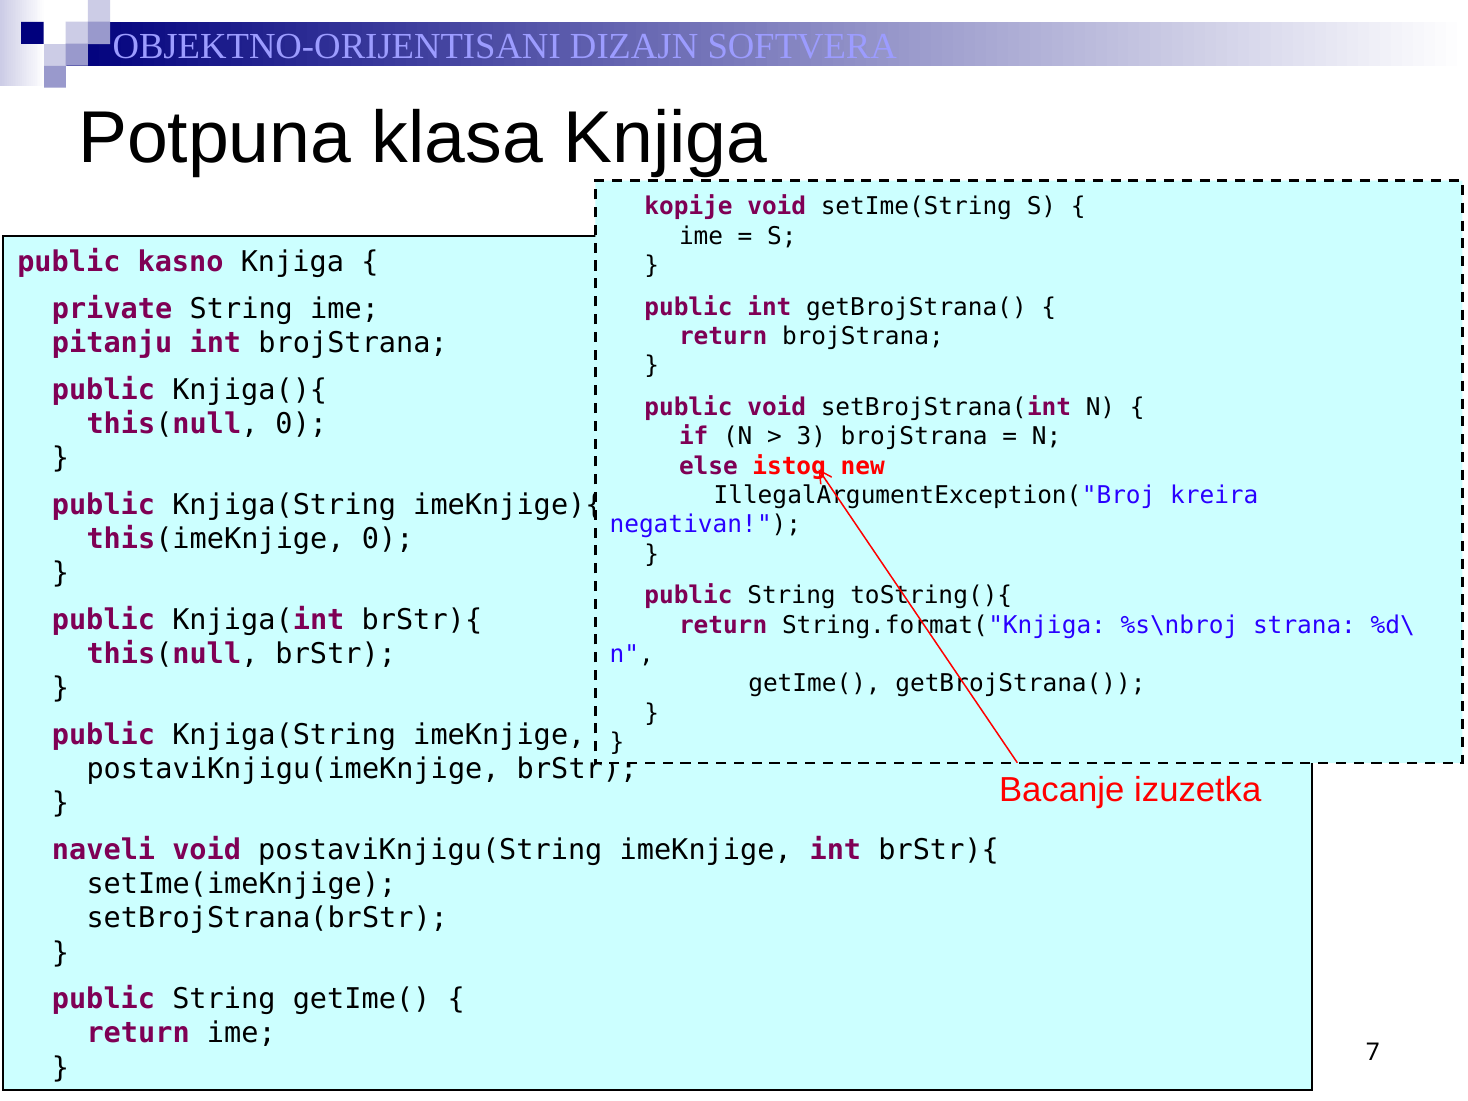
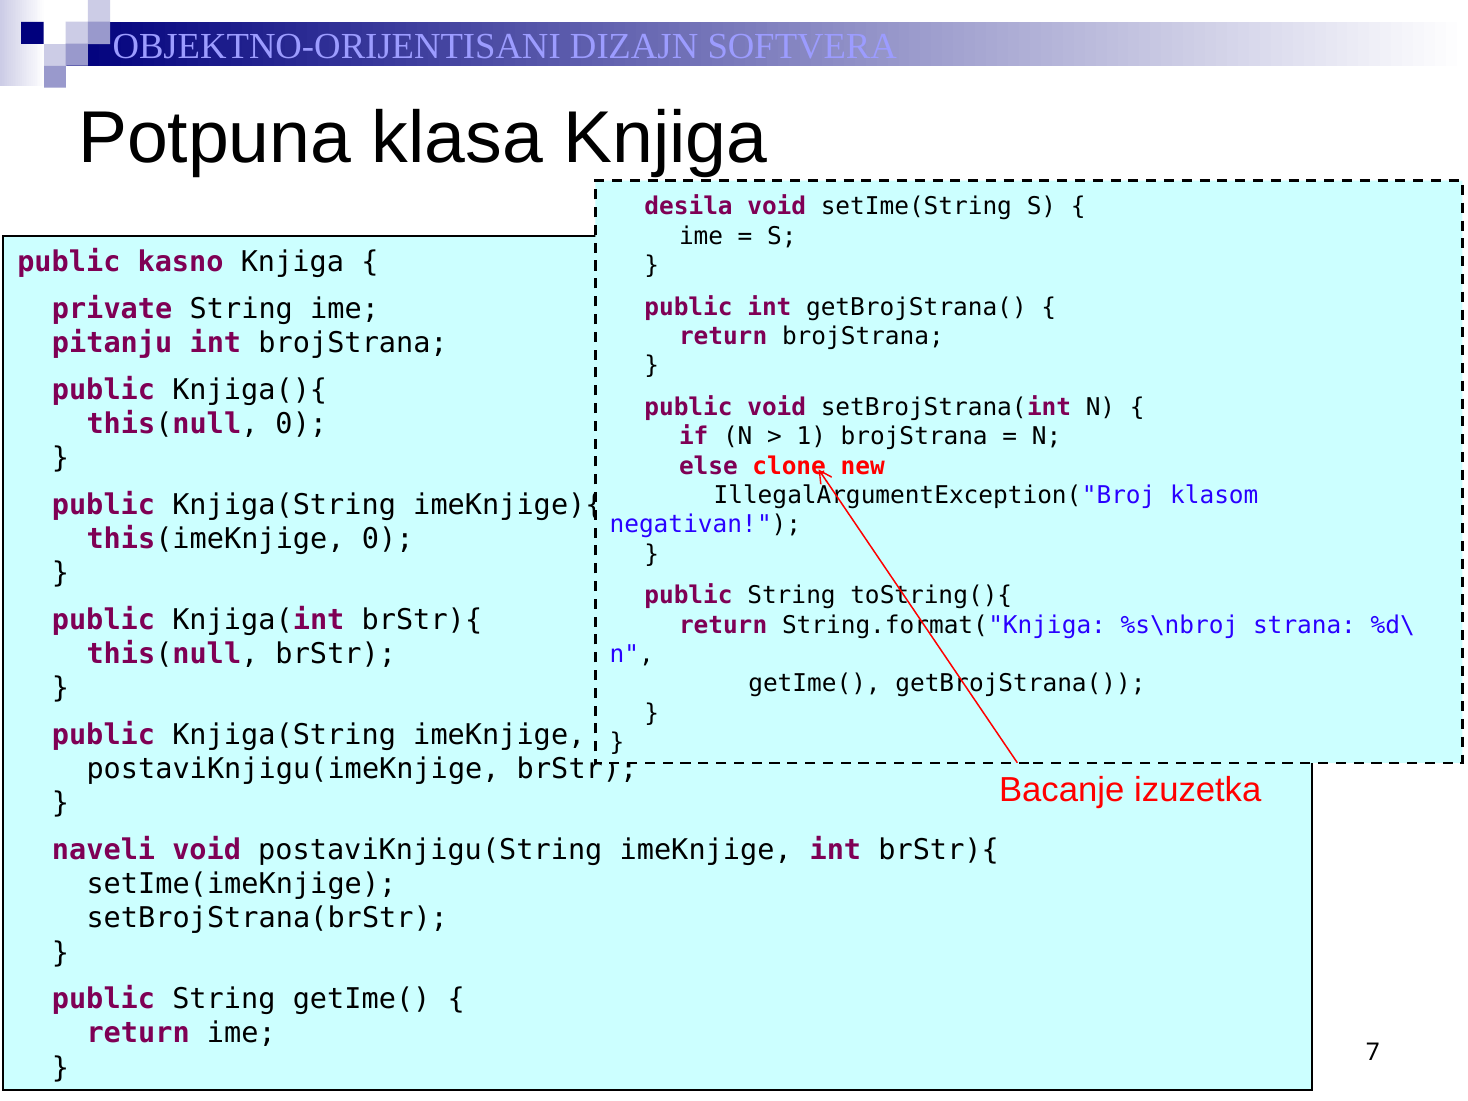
kopije: kopije -> desila (689, 206)
3: 3 -> 1 (811, 437)
istog: istog -> clone (789, 466)
kreira: kreira -> klasom (1214, 496)
